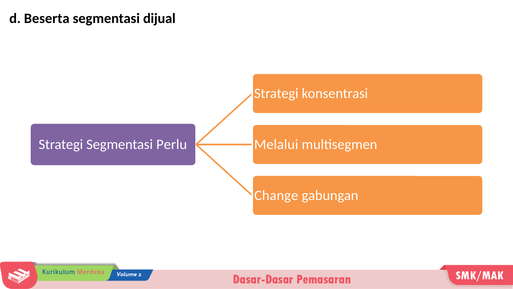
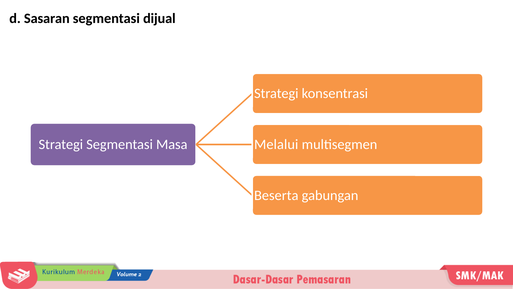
Beserta: Beserta -> Sasaran (47, 18)
Perlu: Perlu -> Masa (172, 144)
Change: Change -> Beserta (276, 195)
